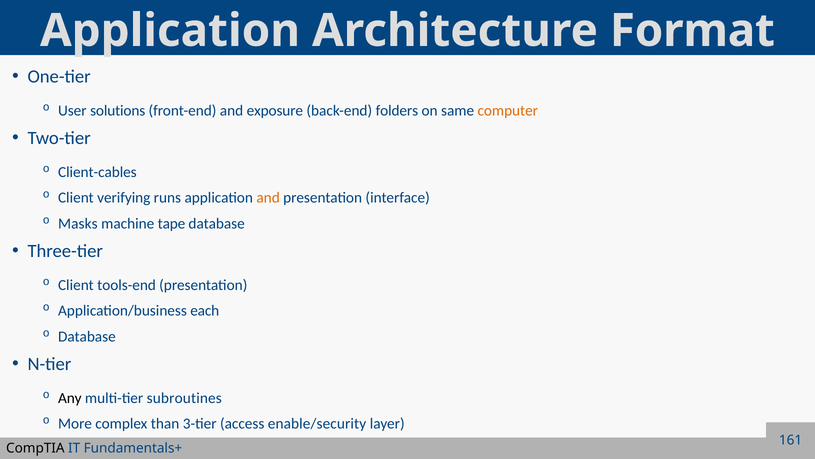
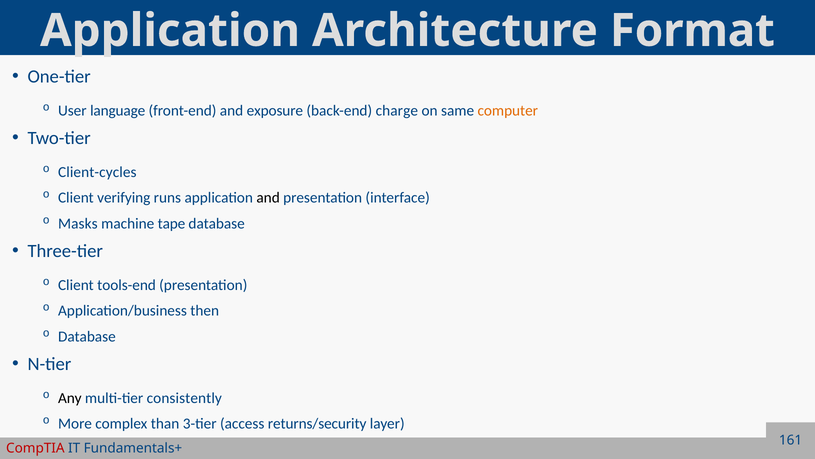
solutions: solutions -> language (118, 110)
folders: folders -> charge (397, 110)
Client-cables: Client-cables -> Client-cycles (97, 172)
and colour: orange -> black (268, 198)
each: each -> then (205, 310)
subroutines: subroutines -> consistently (184, 398)
enable/security: enable/security -> returns/security (317, 423)
CompTIA colour: black -> red (35, 448)
